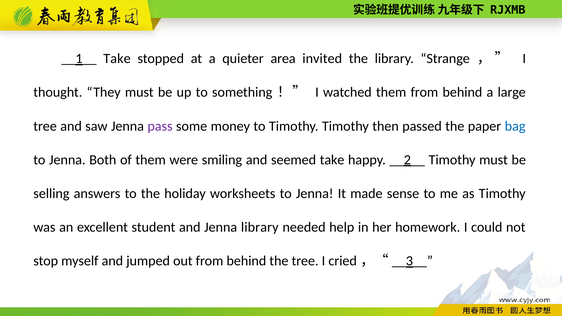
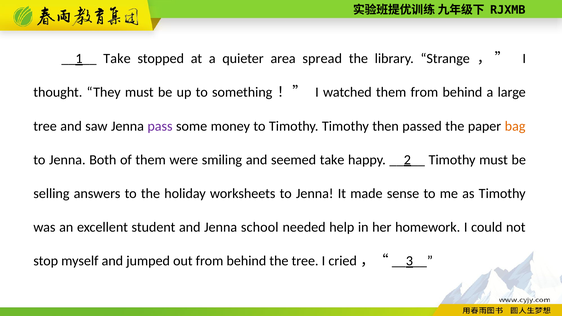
invited: invited -> spread (322, 59)
bag colour: blue -> orange (515, 126)
Jenna library: library -> school (260, 227)
